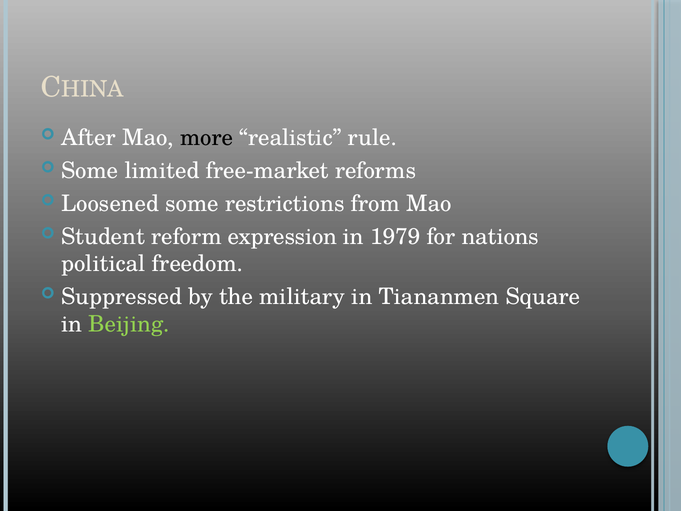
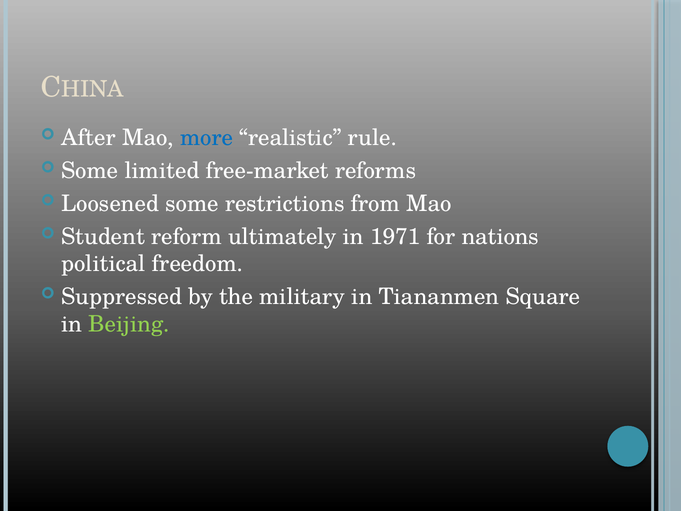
more colour: black -> blue (207, 138)
expression: expression -> ultimately (282, 237)
1979: 1979 -> 1971 (395, 237)
